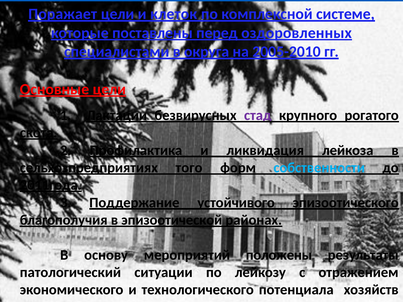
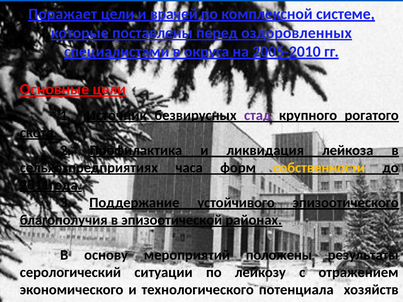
клеток: клеток -> врачей (174, 14)
Лактации: Лактации -> Источник (117, 115)
того: того -> часа (189, 168)
собственности colour: light blue -> yellow (319, 168)
патологический: патологический -> серологический (70, 273)
